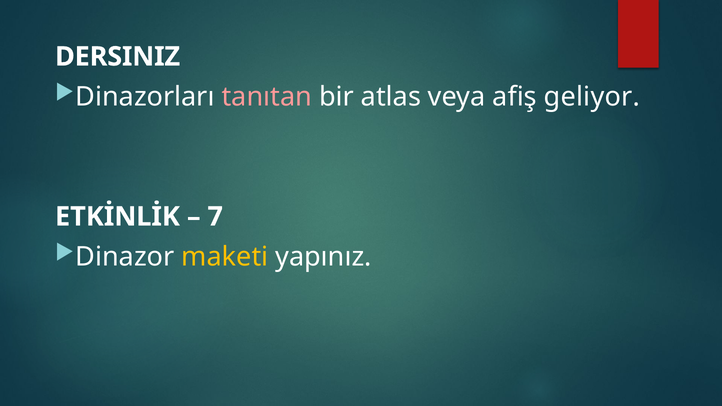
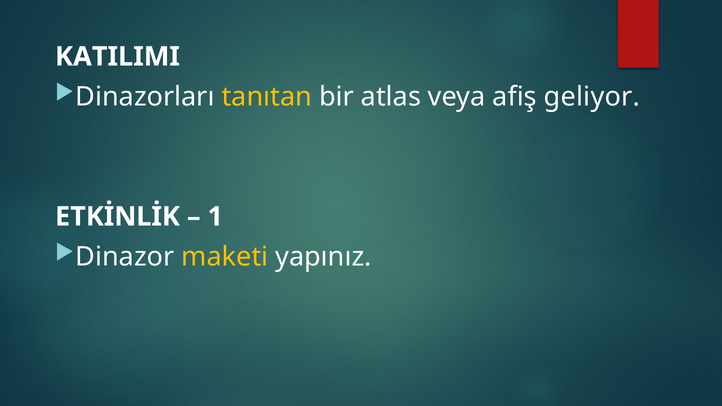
DERSINIZ: DERSINIZ -> KATILIMI (117, 57)
tanıtan colour: pink -> yellow (267, 97)
7: 7 -> 1 (215, 217)
